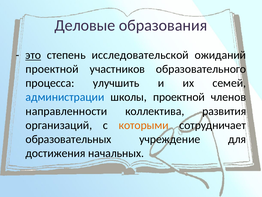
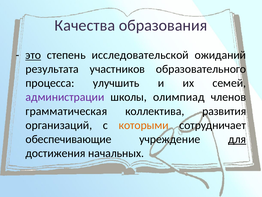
Деловые: Деловые -> Качества (85, 25)
проектной: проектной -> результата (52, 69)
администрации colour: blue -> purple (65, 97)
школы проектной: проектной -> олимпиад (179, 97)
направленности: направленности -> грамматическая (66, 111)
образовательных: образовательных -> обеспечивающие (68, 139)
для underline: none -> present (237, 139)
